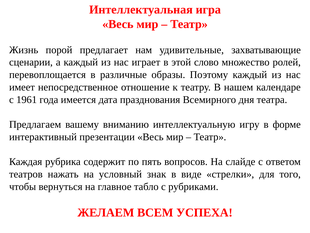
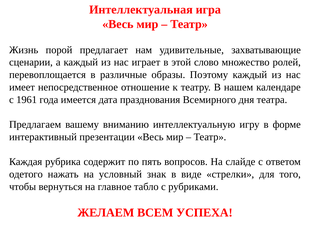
театров: театров -> одетого (26, 174)
